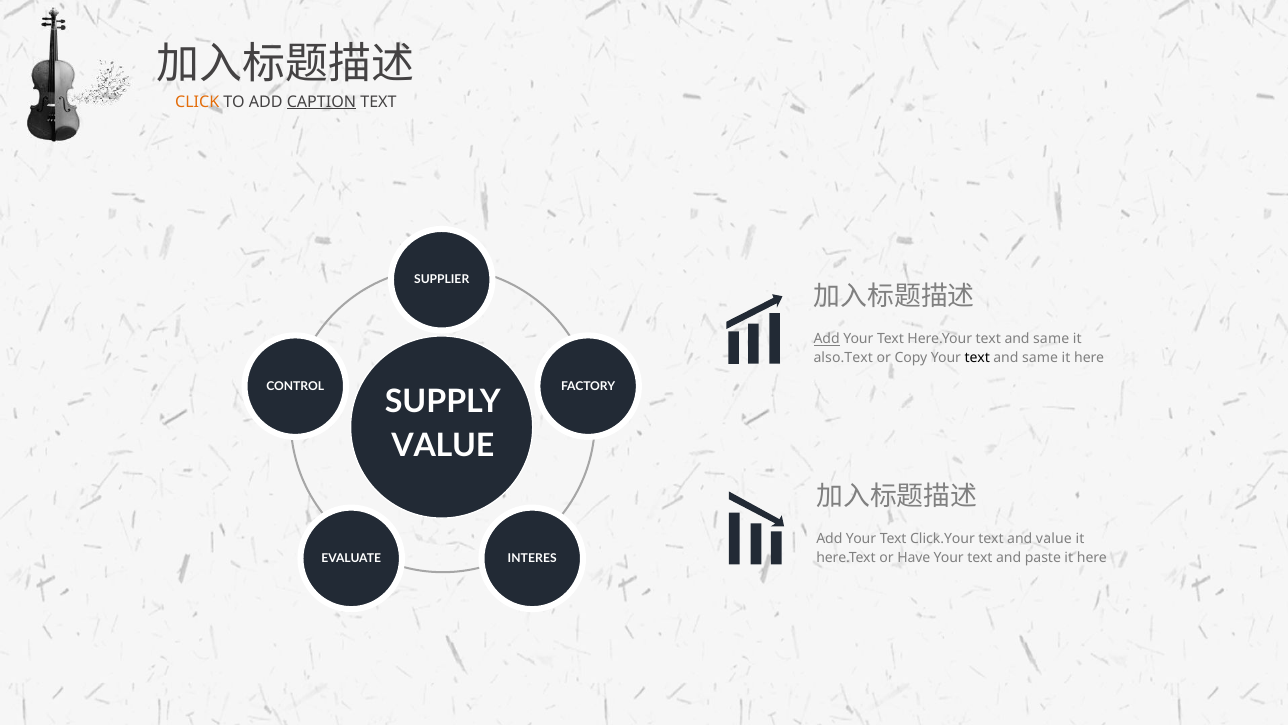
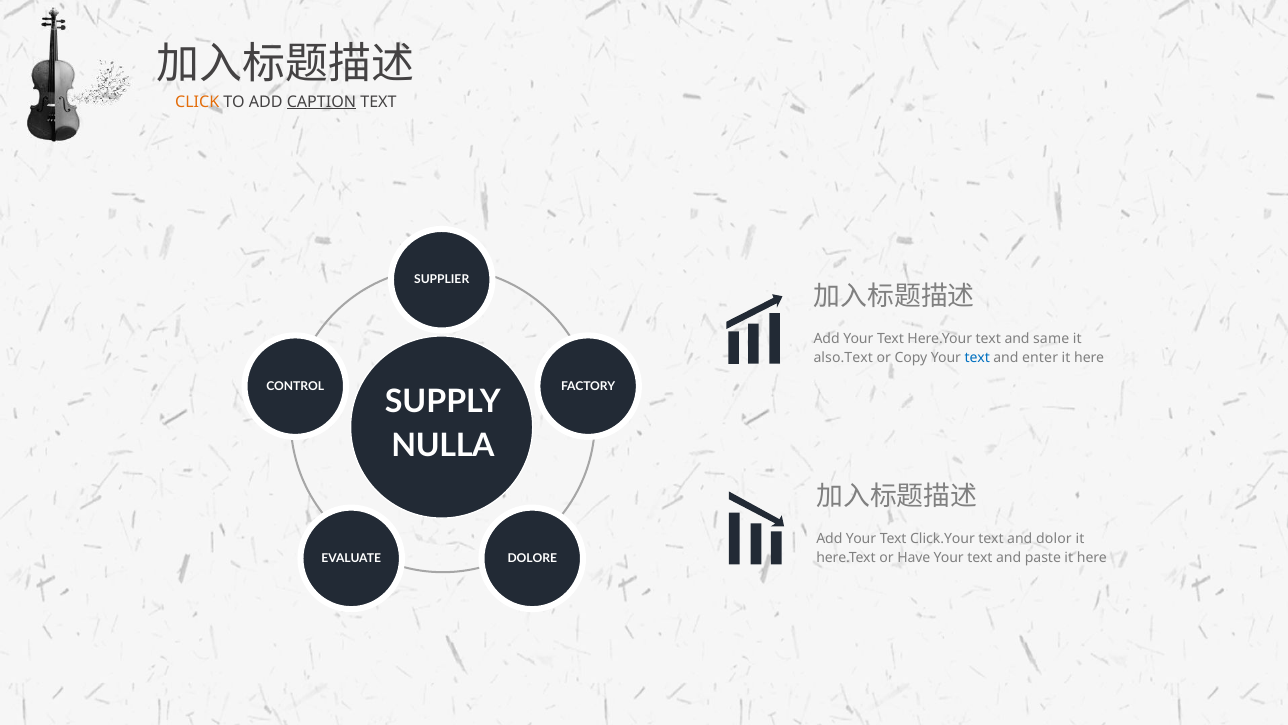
Add underline: present -> none (827, 339)
text colour: black -> blue (977, 357)
same: same -> enter (1040, 357)
VALUE: VALUE -> NULLA (443, 445)
and value: value -> dolor (1054, 539)
INTERES: INTERES -> DOLORE (532, 558)
